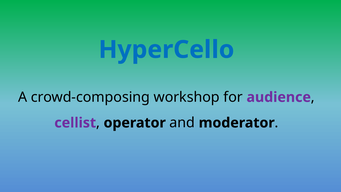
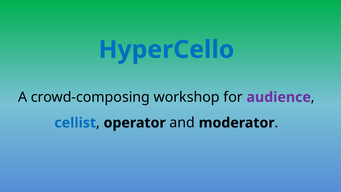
cellist colour: purple -> blue (75, 123)
